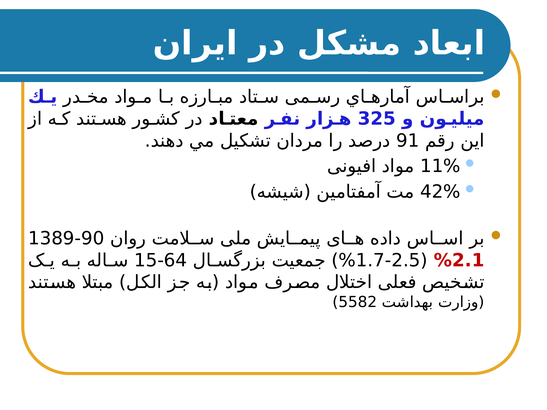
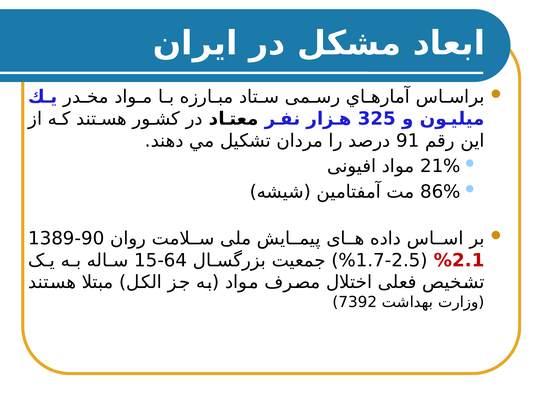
11%: 11% -> 21% (440, 166)
42%: 42% -> 86% (440, 192)
5582: 5582 -> 7392 (358, 302)
